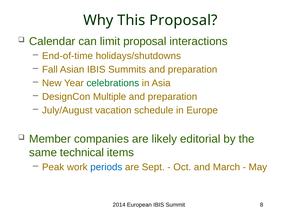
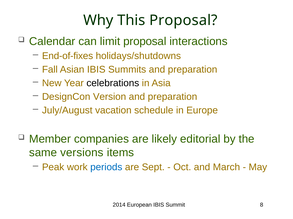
End-of-time: End-of-time -> End-of-fixes (68, 56)
celebrations colour: green -> black (113, 83)
Multiple: Multiple -> Version (110, 97)
technical: technical -> versions (82, 153)
